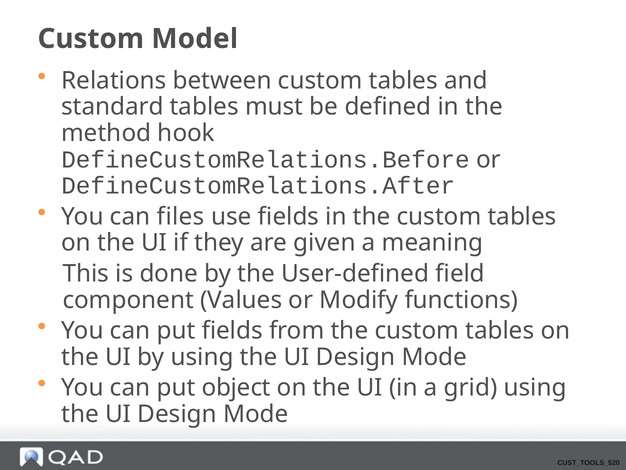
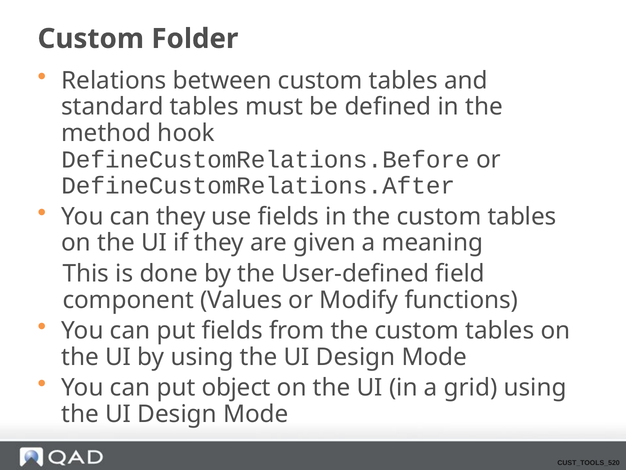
Model: Model -> Folder (195, 39)
can files: files -> they (181, 216)
